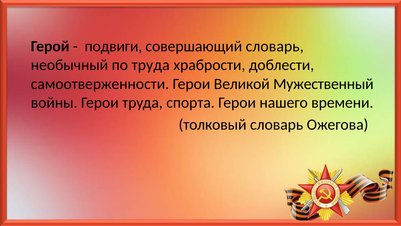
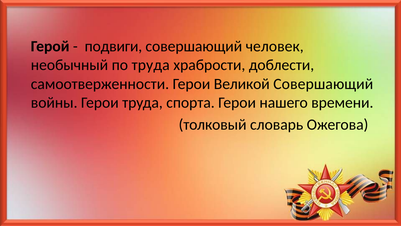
совершающий словарь: словарь -> человек (275, 46)
Великой Мужественный: Мужественный -> Совершающий (323, 84)
